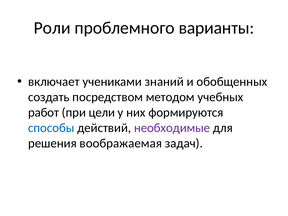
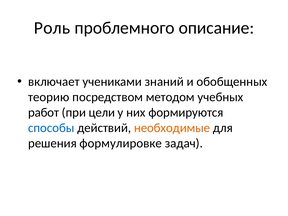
Роли: Роли -> Роль (52, 28)
варианты: варианты -> описание (216, 28)
создать: создать -> теорию (49, 97)
необходимые colour: purple -> orange (172, 128)
воображаемая: воображаемая -> формулировке (121, 143)
